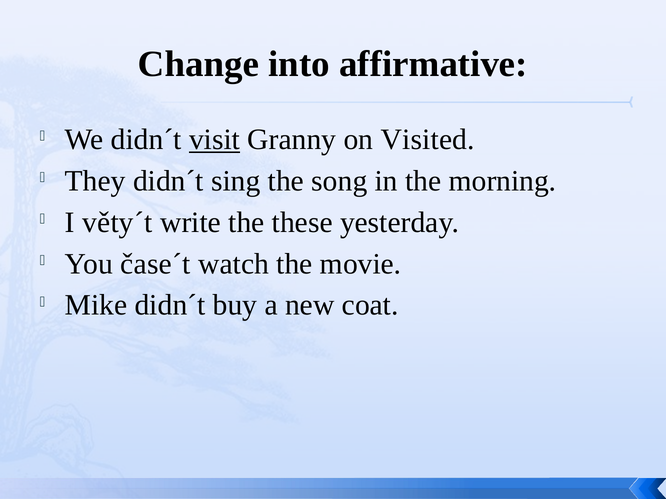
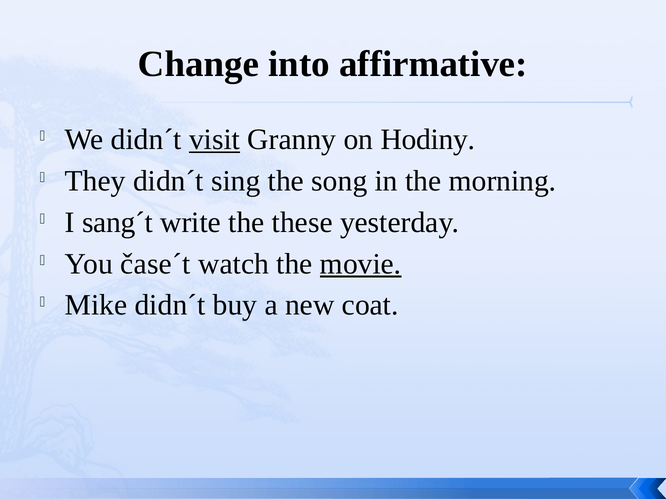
Visited: Visited -> Hodiny (428, 140)
věty´t: věty´t -> sang´t (117, 223)
movie underline: none -> present (361, 264)
